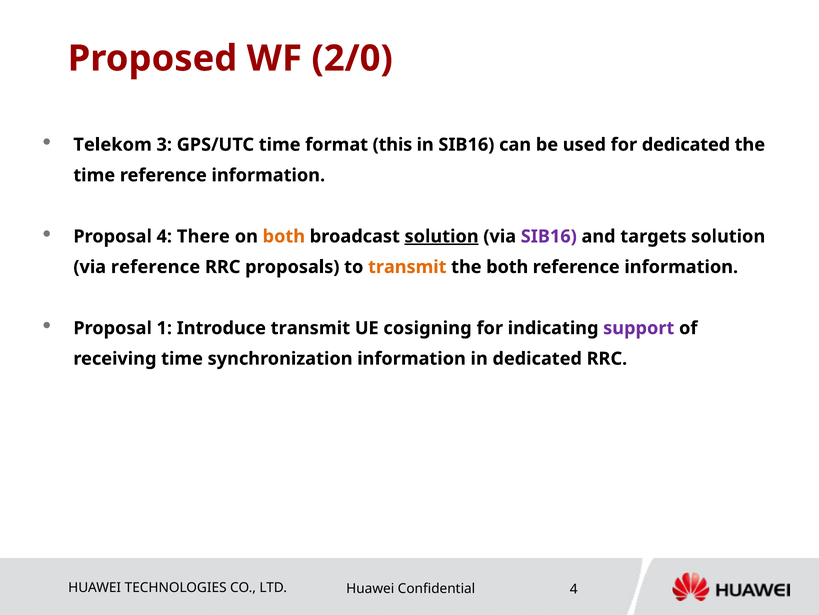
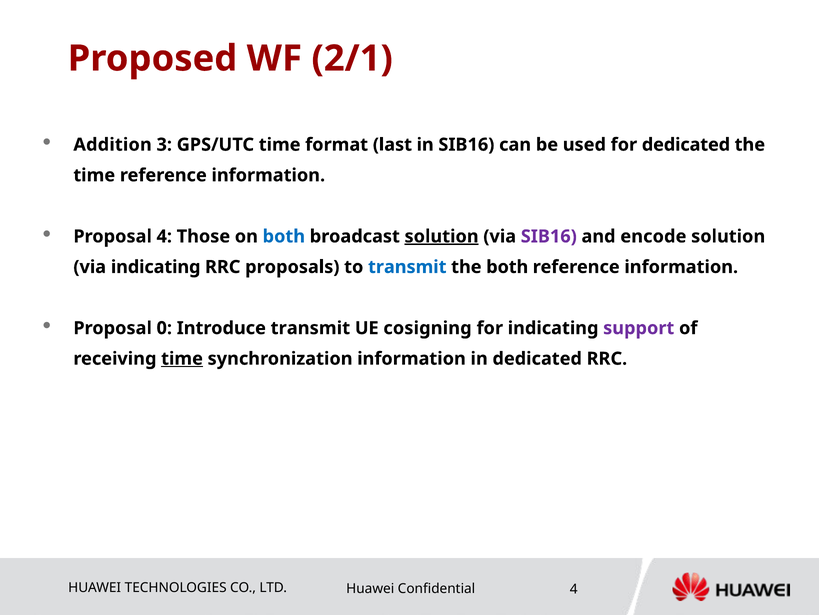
2/0: 2/0 -> 2/1 (352, 58)
Telekom: Telekom -> Addition (113, 145)
this: this -> last (392, 145)
There: There -> Those (203, 236)
both colour: orange -> blue (284, 236)
targets: targets -> encode (653, 236)
via reference: reference -> indicating (156, 267)
transmit colour: orange -> blue (407, 267)
1: 1 -> 0 (164, 328)
time underline: none -> present (182, 358)
